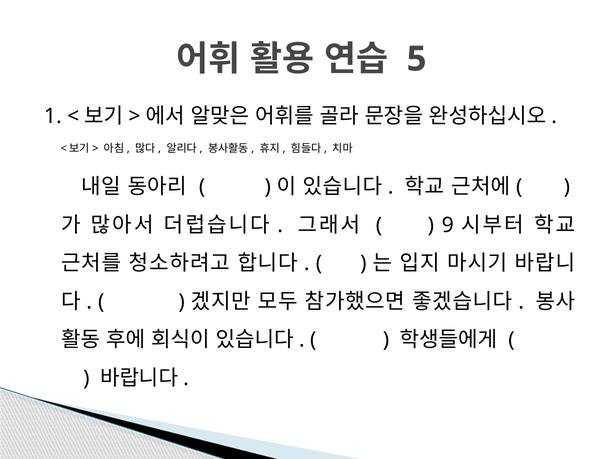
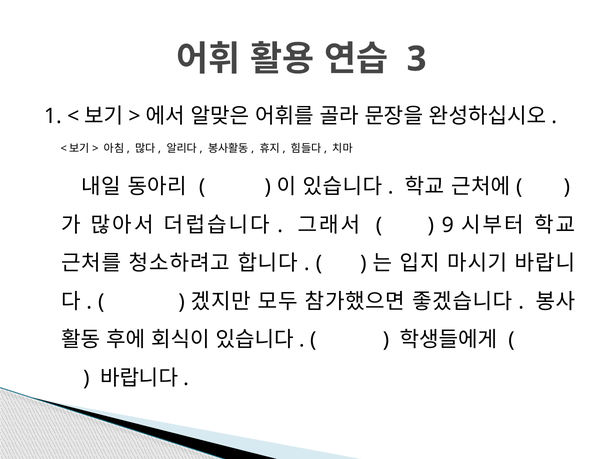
5: 5 -> 3 (417, 59)
